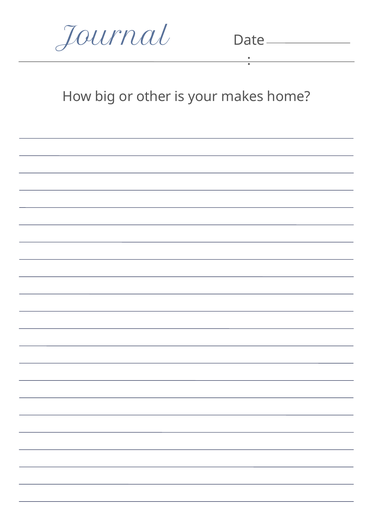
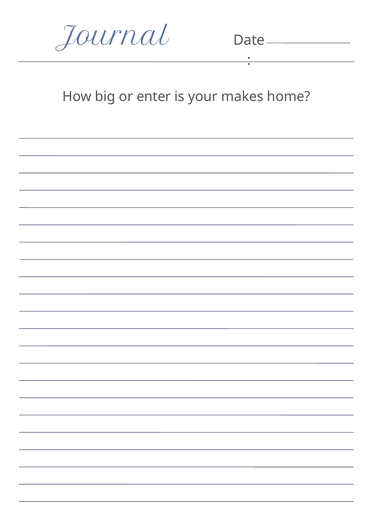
other: other -> enter (154, 97)
